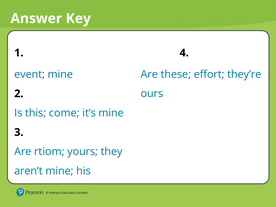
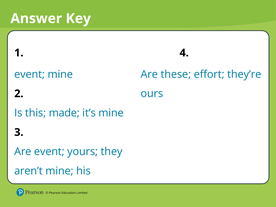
come: come -> made (64, 113)
Are rtiom: rtiom -> event (49, 152)
